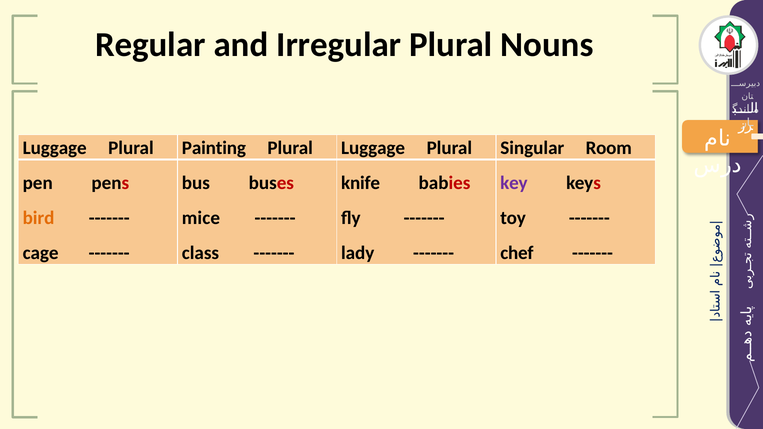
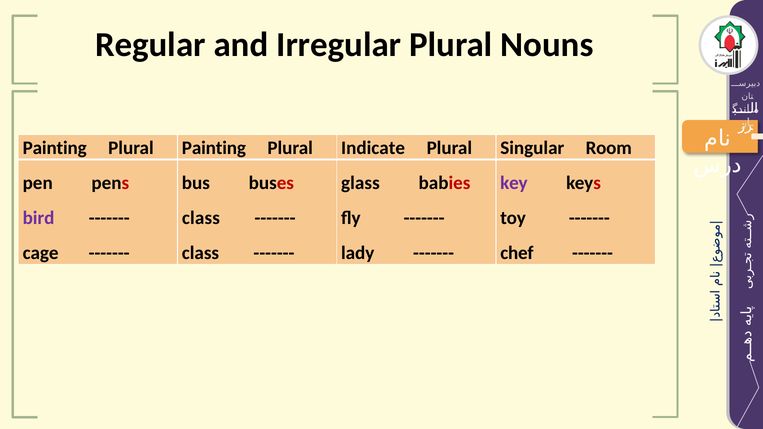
Luggage: Luggage -> Painting (55, 148)
Plural Luggage: Luggage -> Indicate (373, 148)
knife: knife -> glass (360, 183)
bird colour: orange -> purple (39, 218)
mice: mice -> class (201, 218)
